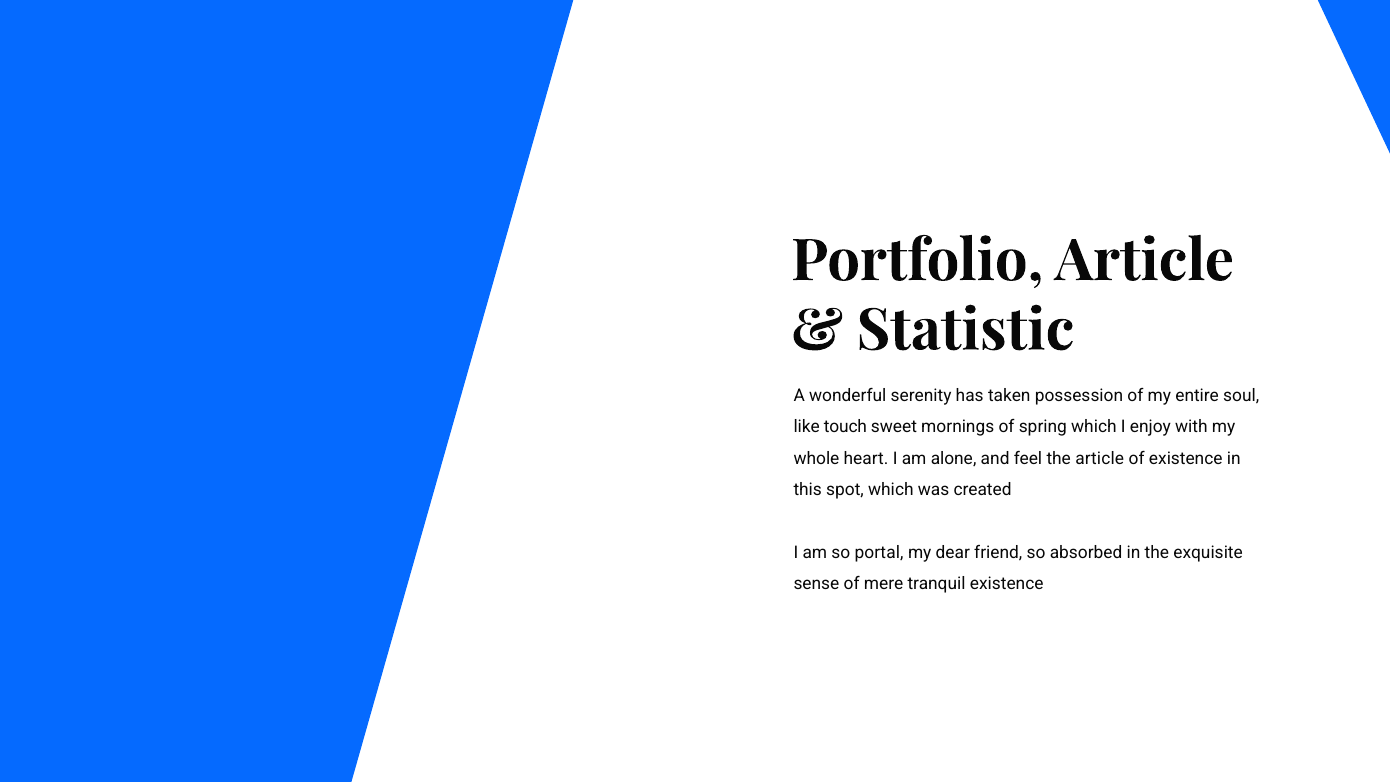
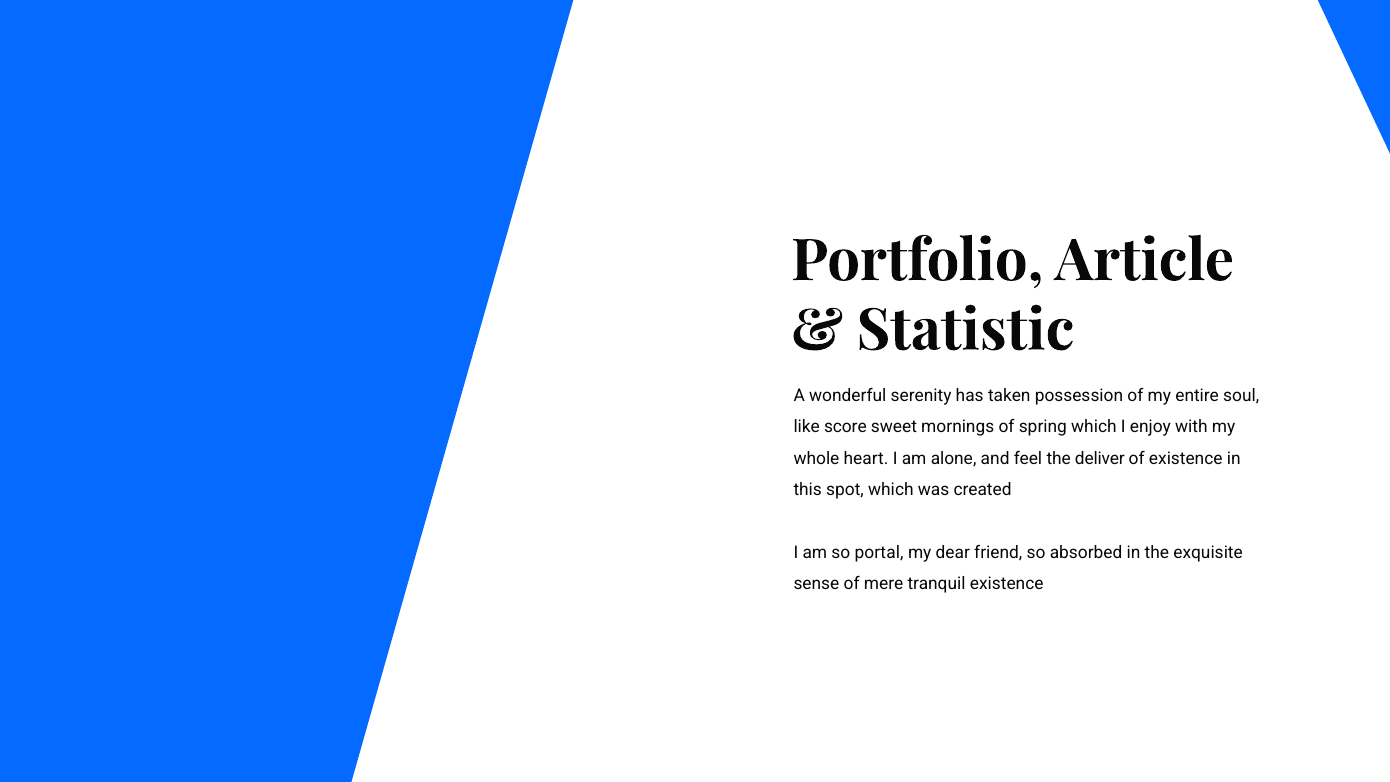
touch: touch -> score (845, 427)
the article: article -> deliver (1100, 458)
